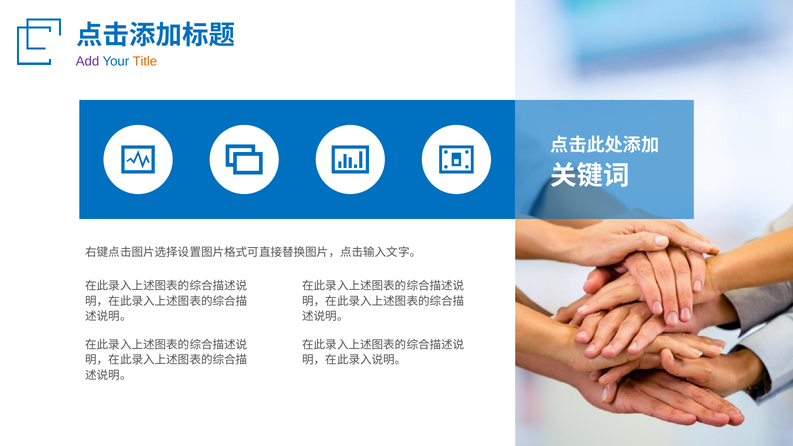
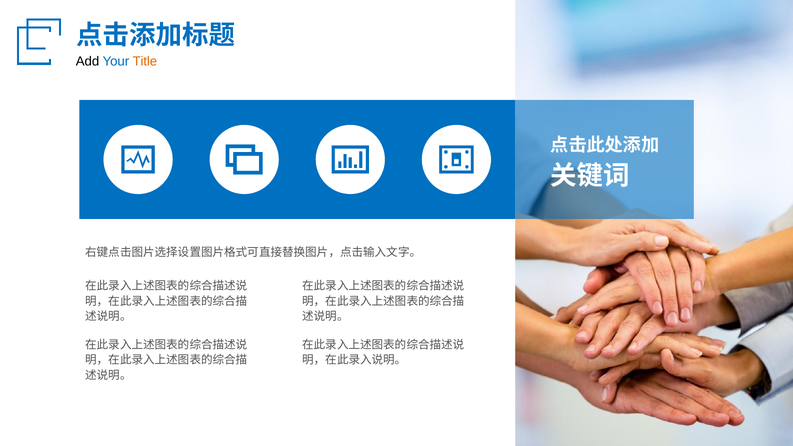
Add colour: purple -> black (88, 61)
